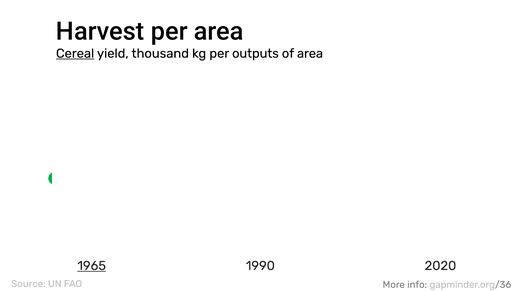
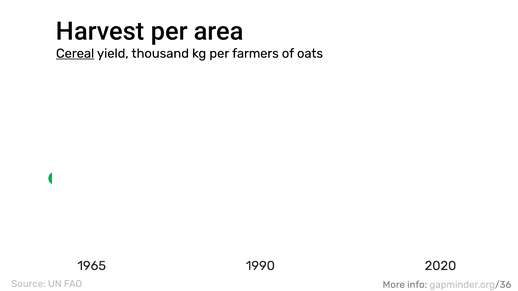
outputs: outputs -> farmers (255, 54)
of area: area -> oats (310, 54)
1965 underline: present -> none (92, 266)
